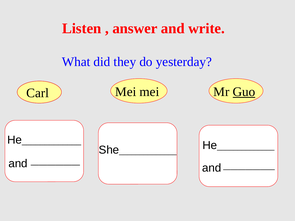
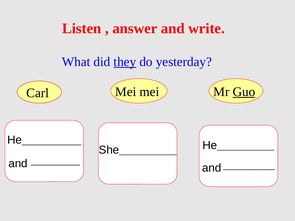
they underline: none -> present (125, 62)
